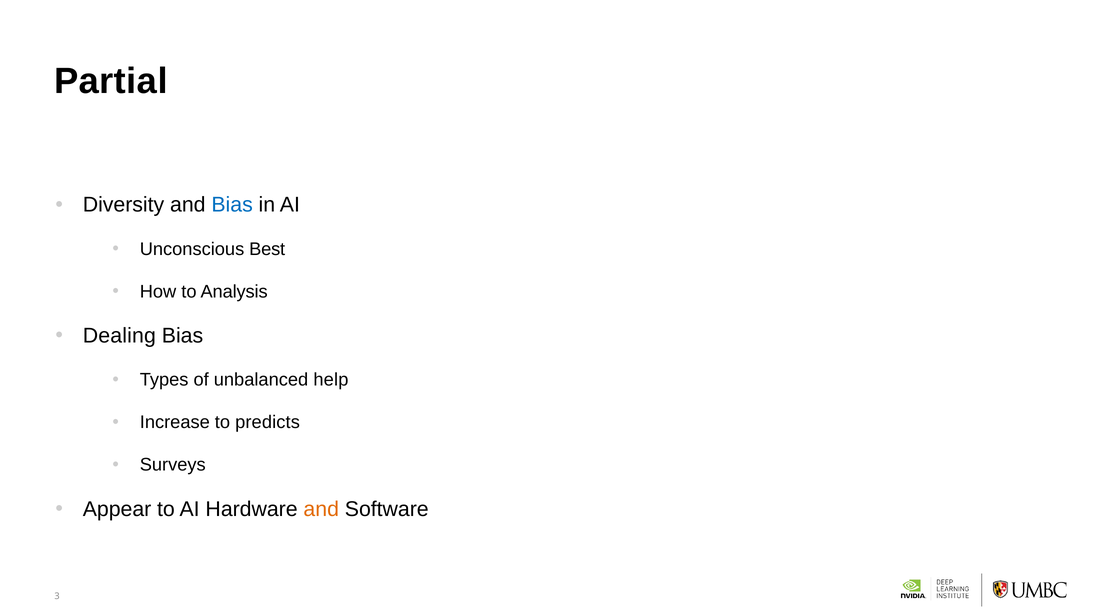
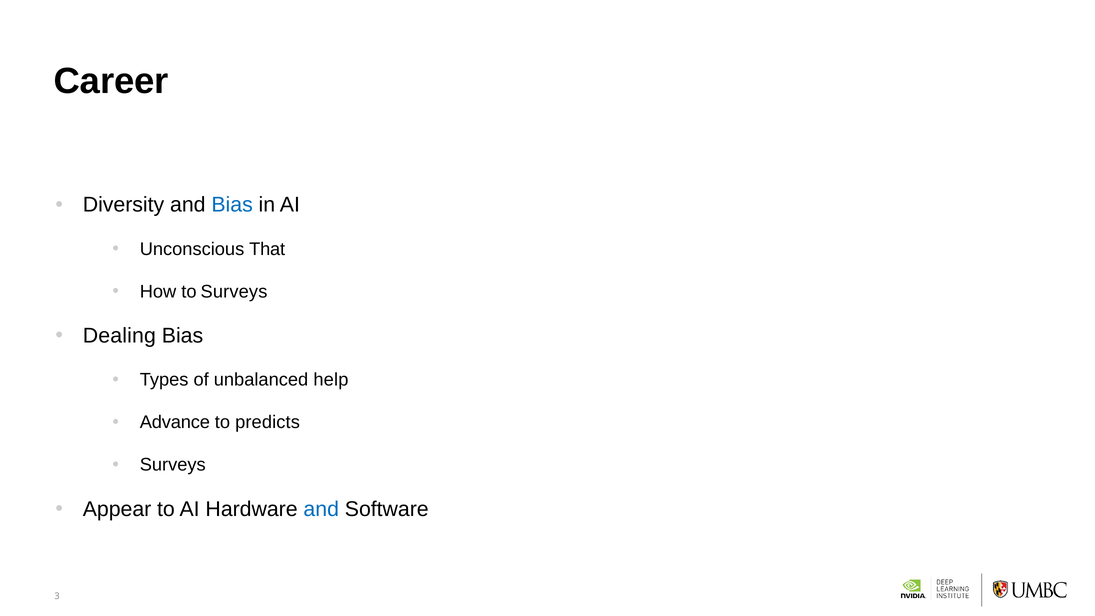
Partial: Partial -> Career (111, 81)
Best: Best -> That (267, 249)
to Analysis: Analysis -> Surveys (234, 292)
Increase: Increase -> Advance (175, 422)
and colour: orange -> blue (321, 509)
